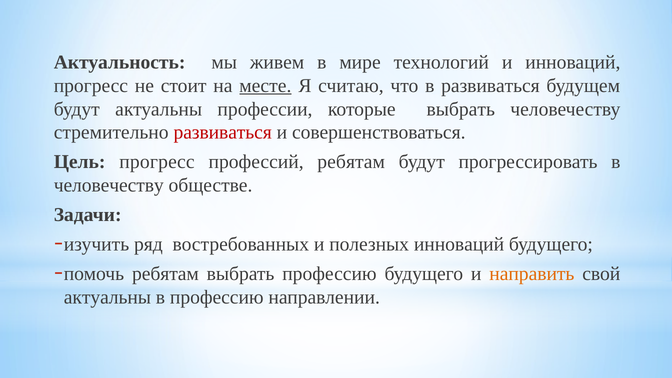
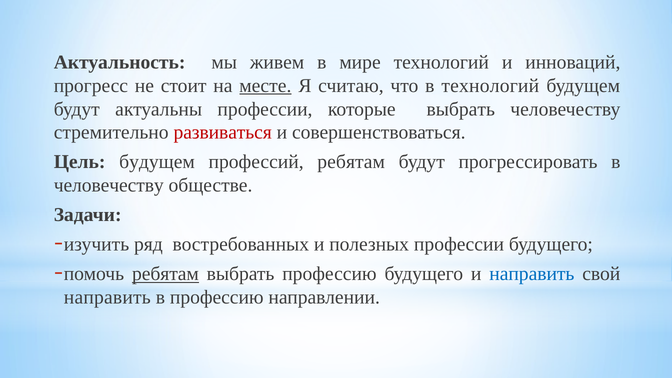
в развиваться: развиваться -> технологий (490, 86)
Цель прогресс: прогресс -> будущем (157, 162)
полезных инноваций: инноваций -> профессии (459, 244)
ребятам underline: none -> present (165, 274)
направить colour: orange -> blue (532, 274)
актуальны: актуальны -> направить (107, 297)
